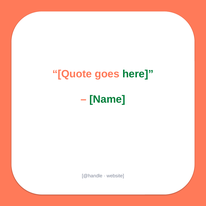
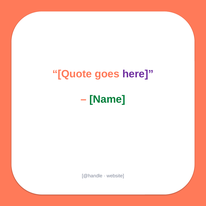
here colour: green -> purple (138, 74)
